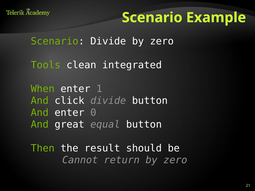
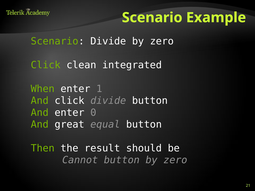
Tools: Tools -> Click (46, 65)
Cannot return: return -> button (122, 160)
